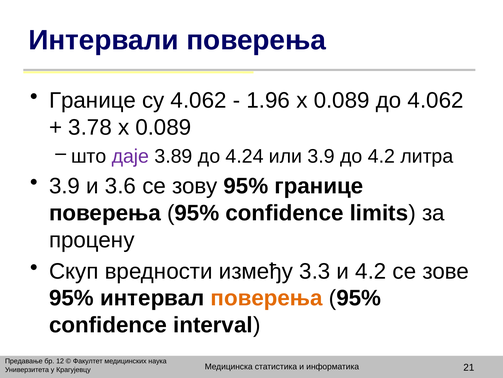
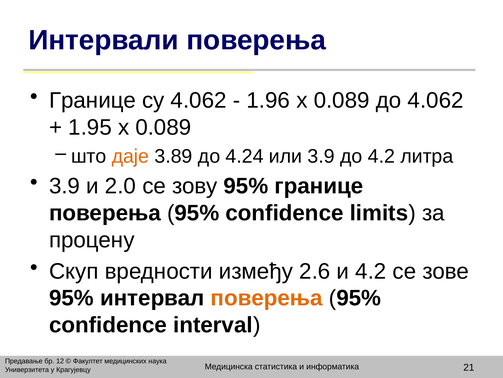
3.78: 3.78 -> 1.95 (90, 127)
даје colour: purple -> orange (130, 156)
3.6: 3.6 -> 2.0 (121, 186)
3.3: 3.3 -> 2.6 (315, 271)
